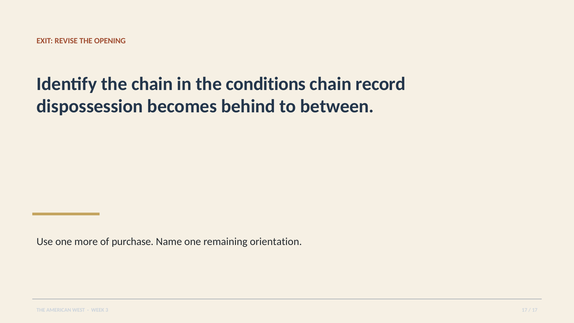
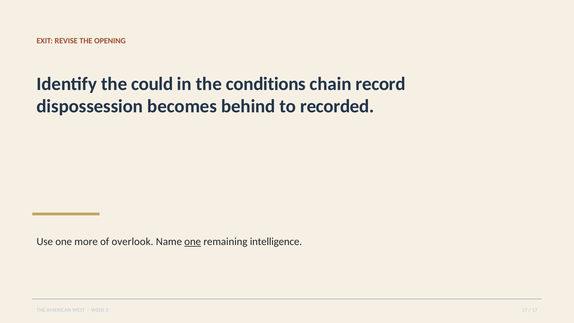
the chain: chain -> could (152, 84)
between: between -> recorded (337, 106)
purchase: purchase -> overlook (132, 242)
one underline: none -> present (193, 242)
orientation: orientation -> intelligence (276, 242)
